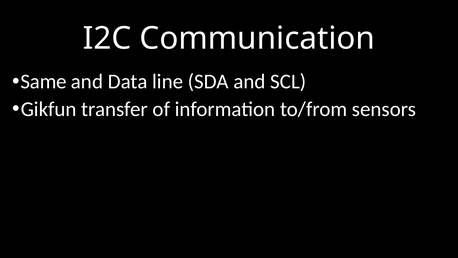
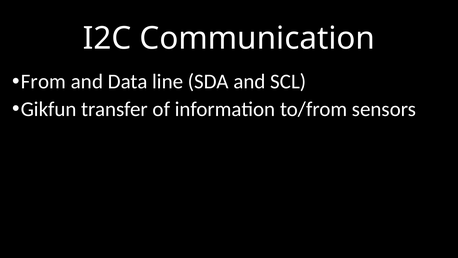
Same: Same -> From (43, 82)
